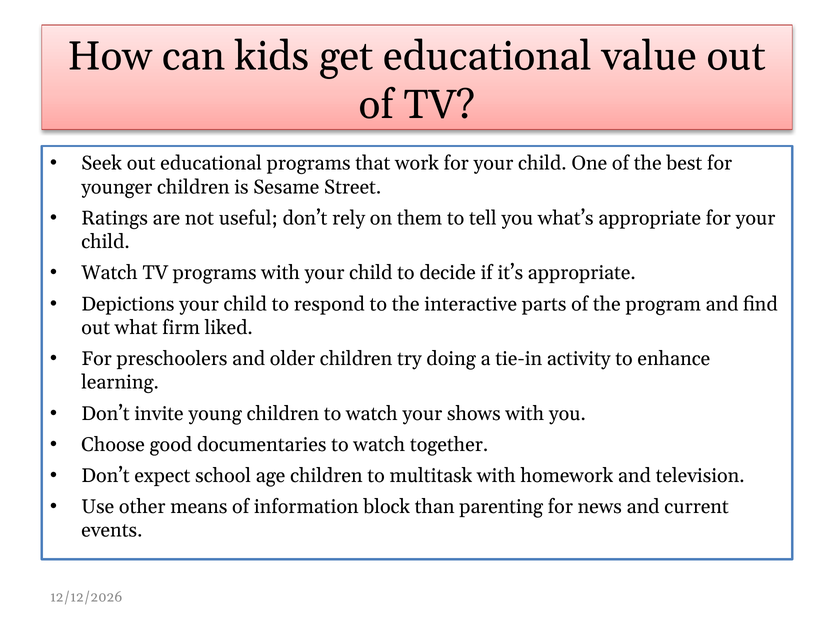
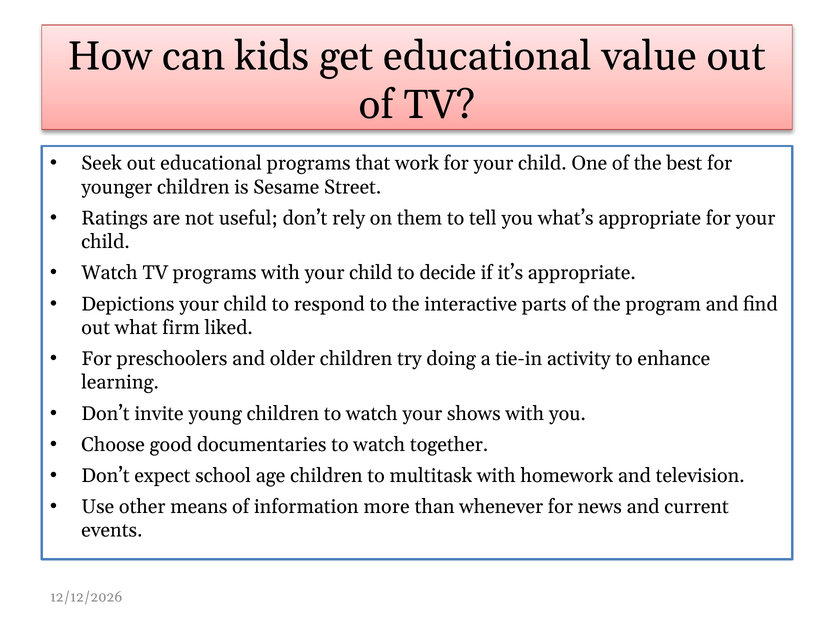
block: block -> more (387, 506)
parenting: parenting -> whenever (501, 506)
